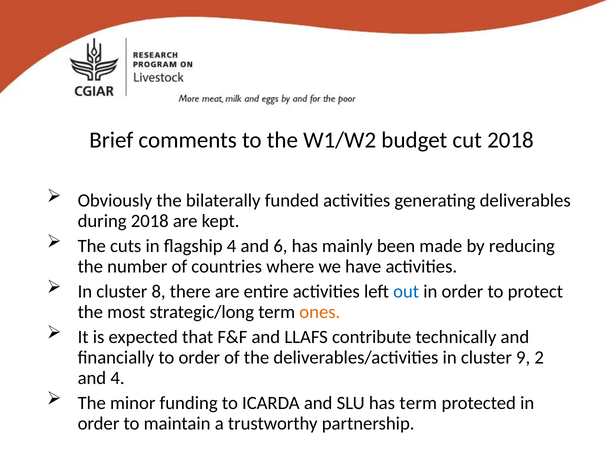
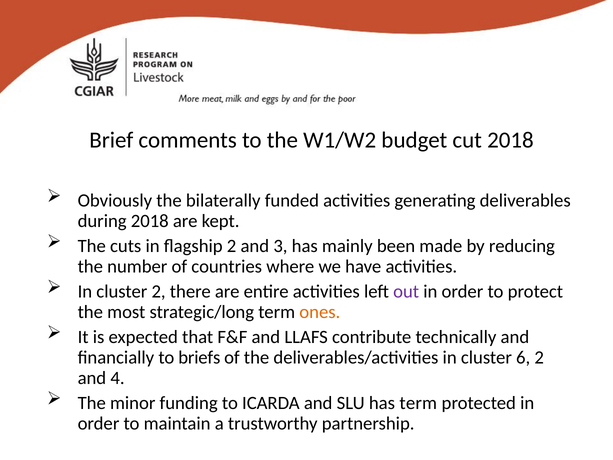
flagship 4: 4 -> 2 (232, 246)
6: 6 -> 3 (280, 246)
cluster 8: 8 -> 2 (159, 291)
out colour: blue -> purple (406, 291)
to order: order -> briefs (199, 357)
9: 9 -> 6 (523, 357)
